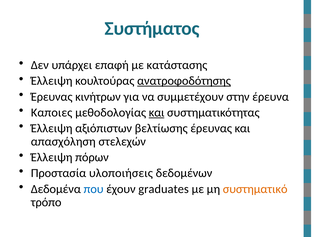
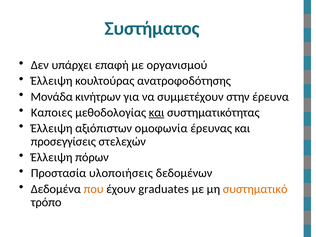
κατάστασης: κατάστασης -> οργανισμού (177, 65)
ανατροφοδότησης underline: present -> none (184, 81)
Έρευνας: Έρευνας -> Μονάδα (52, 97)
βελτίωσης: βελτίωσης -> ομοφωνία (161, 128)
απασχόληση: απασχόληση -> προσεγγίσεις (63, 142)
που colour: blue -> orange (94, 189)
